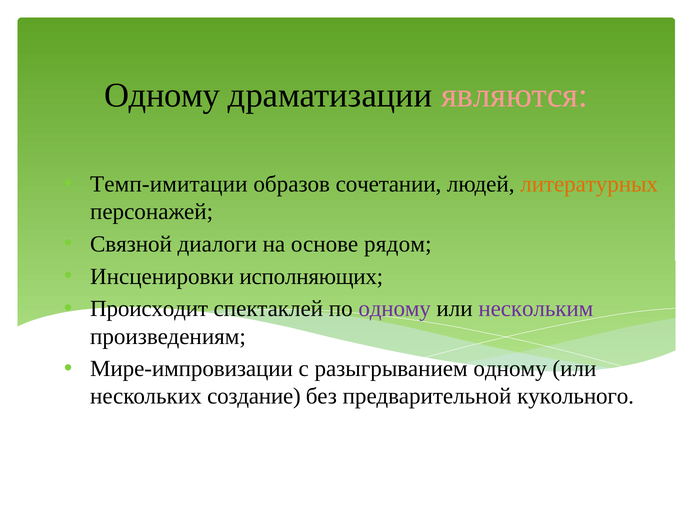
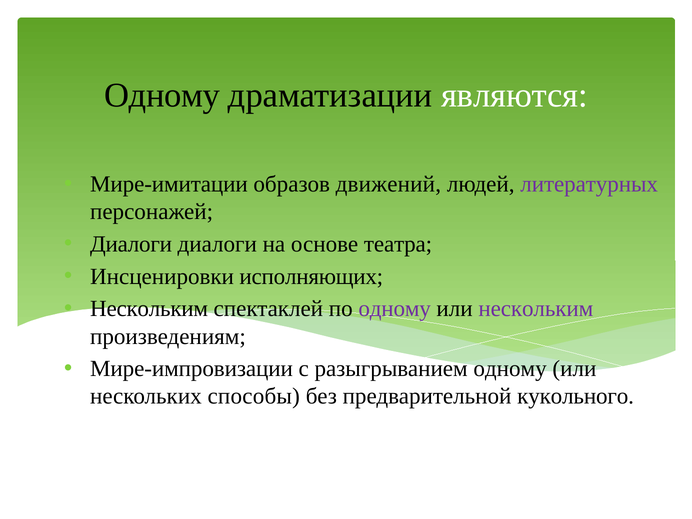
являются colour: pink -> white (514, 95)
Темп-имитации: Темп-имитации -> Мире-имитации (169, 184)
сочетании: сочетании -> движений (388, 184)
литературных colour: orange -> purple (589, 184)
Связной: Связной -> Диалоги (131, 244)
рядом: рядом -> театра (398, 244)
Происходит: Происходит -> Нескольким (149, 309)
создание: создание -> способы (254, 396)
